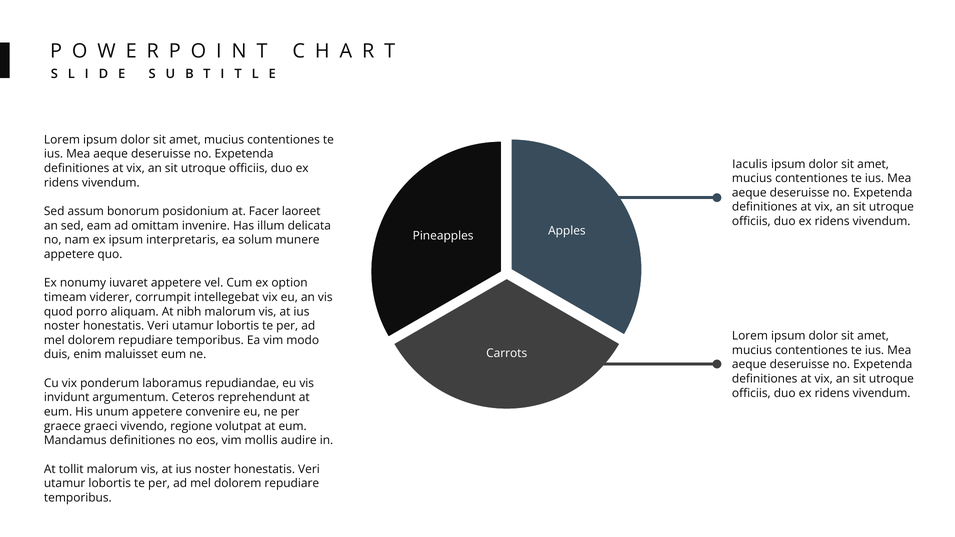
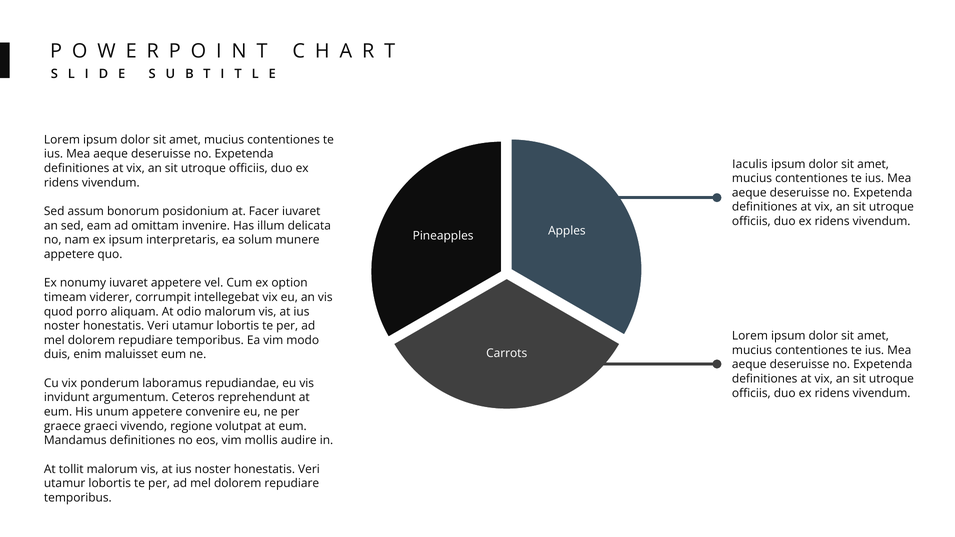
Facer laoreet: laoreet -> iuvaret (301, 211)
nibh: nibh -> odio (189, 312)
